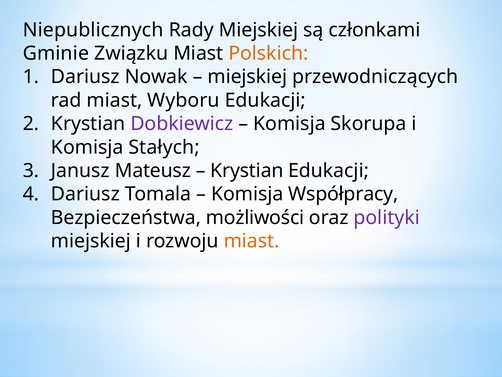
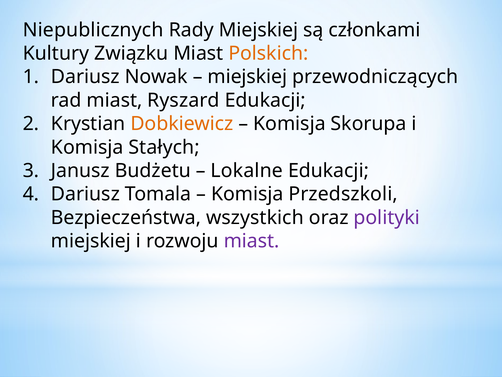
Gminie: Gminie -> Kultury (56, 53)
Wyboru: Wyboru -> Ryszard (183, 100)
Dobkiewicz colour: purple -> orange (182, 124)
Mateusz: Mateusz -> Budżetu (153, 170)
Krystian: Krystian -> Lokalne (247, 170)
Współpracy: Współpracy -> Przedszkoli (343, 194)
możliwości: możliwości -> wszystkich (255, 217)
miast colour: orange -> purple (252, 241)
